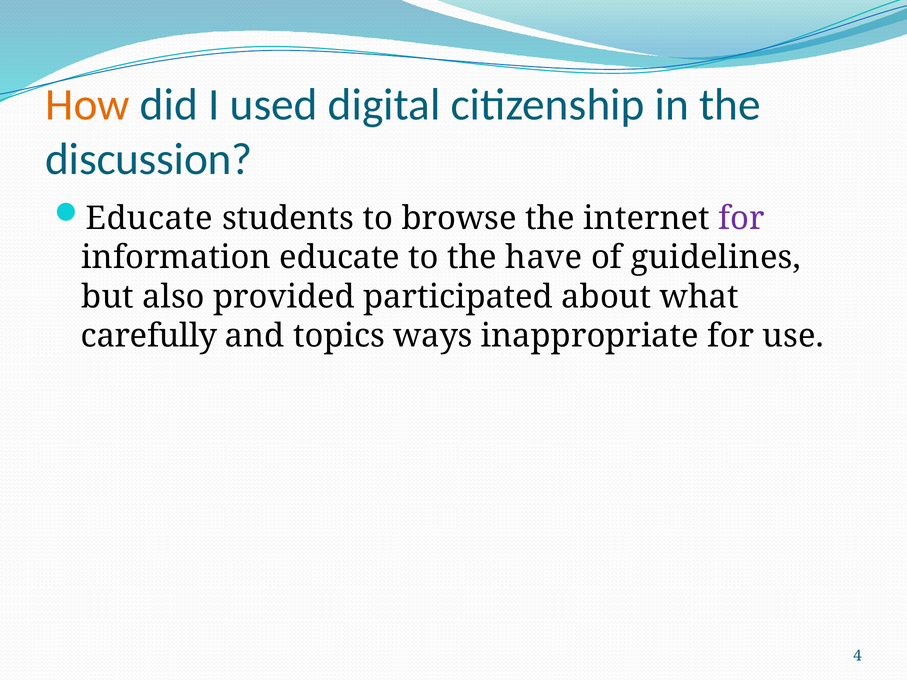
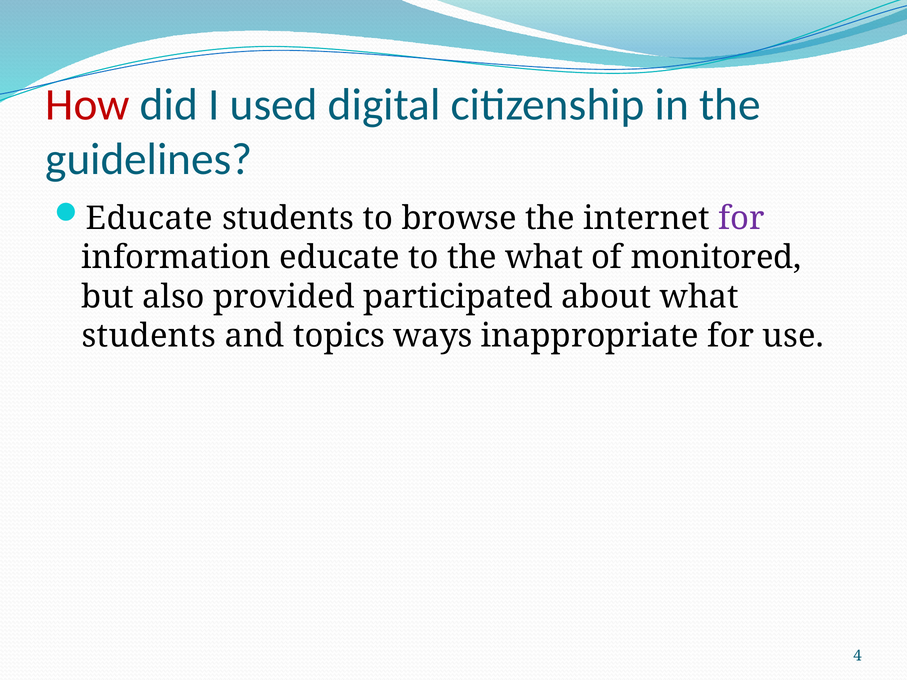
How colour: orange -> red (88, 105)
discussion: discussion -> guidelines (149, 159)
the have: have -> what (544, 258)
guidelines: guidelines -> monitored (716, 258)
carefully: carefully -> students (149, 336)
